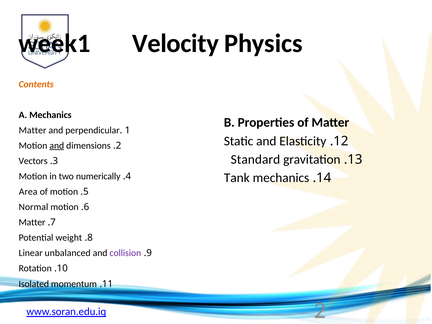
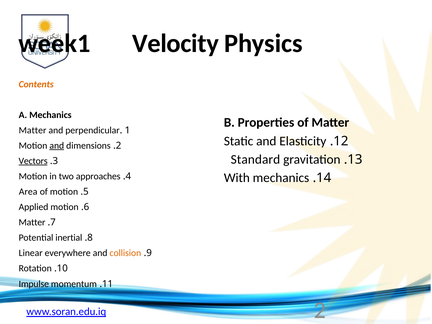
Vectors underline: none -> present (33, 161)
numerically: numerically -> approaches (98, 176)
Tank: Tank -> With (237, 178)
Normal: Normal -> Applied (34, 207)
weight: weight -> inertial (69, 238)
unbalanced: unbalanced -> everywhere (68, 253)
collision colour: purple -> orange (125, 253)
Isolated: Isolated -> Impulse (34, 284)
